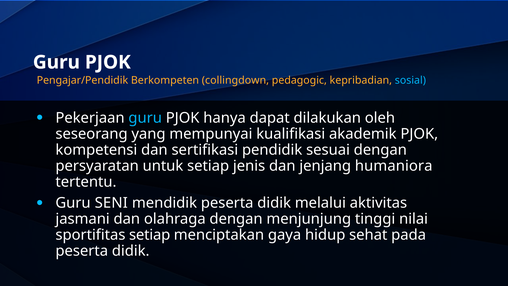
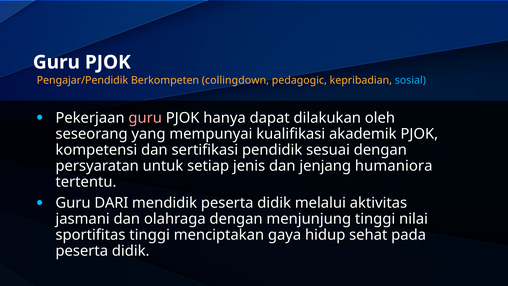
guru colour: light blue -> pink (145, 118)
SENI: SENI -> DARI (111, 203)
sportifitas setiap: setiap -> tinggi (150, 235)
